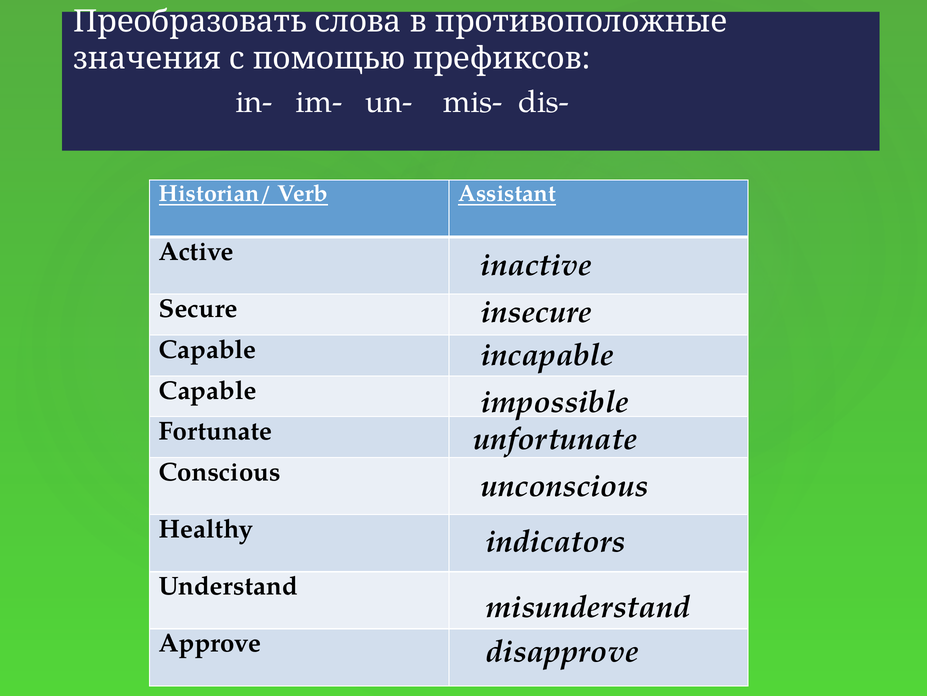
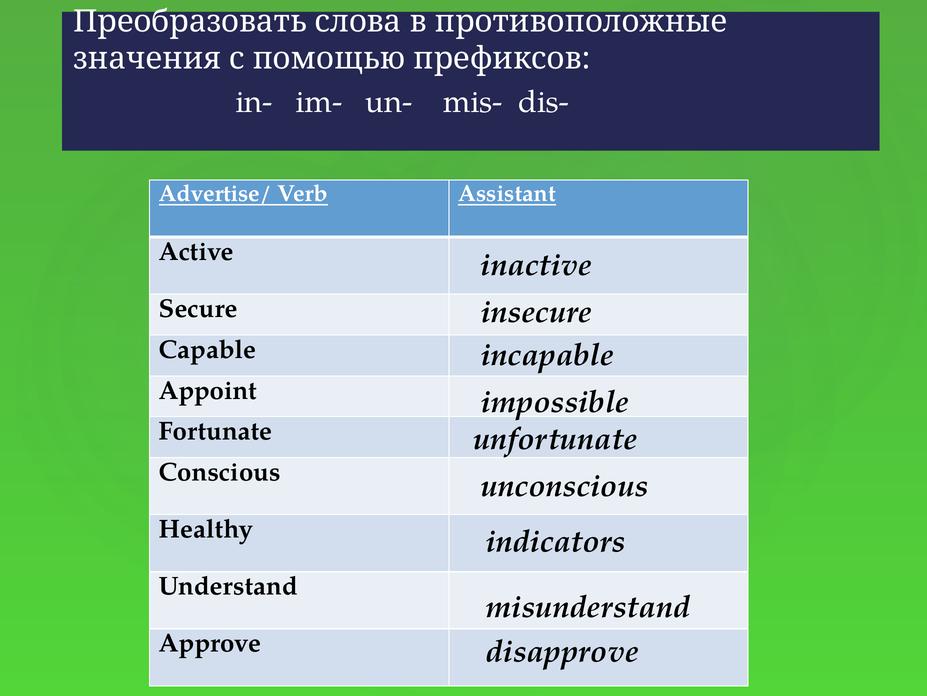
Historian/: Historian/ -> Advertise/ (215, 193)
Capable: Capable -> Appoint (208, 390)
